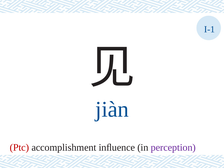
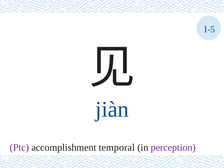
I-1: I-1 -> I-5 (210, 29)
Ptc colour: red -> purple (19, 147)
inﬂuence: inﬂuence -> temporal (117, 147)
